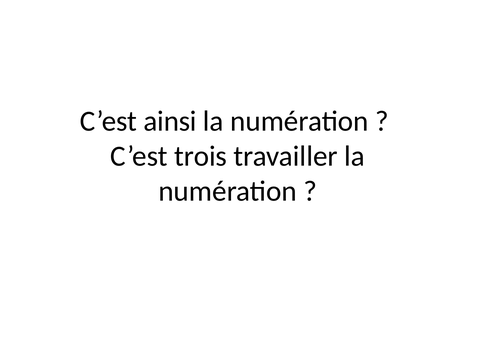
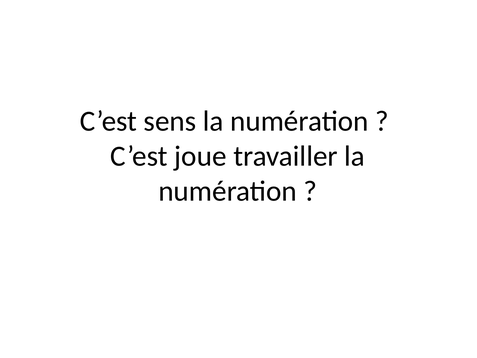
ainsi: ainsi -> sens (170, 121)
trois: trois -> joue (200, 156)
